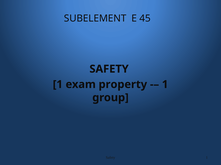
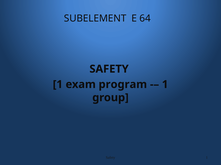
45: 45 -> 64 (145, 18)
property: property -> program (123, 85)
